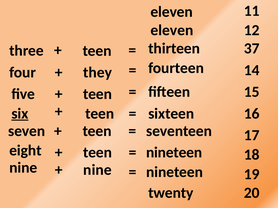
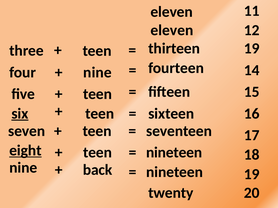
three 37: 37 -> 19 (252, 49)
they: they -> nine (97, 73)
eight underline: none -> present (25, 151)
nine: nine -> back (98, 170)
